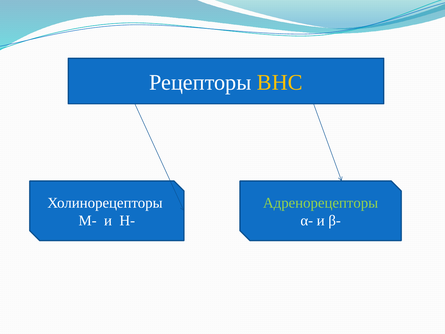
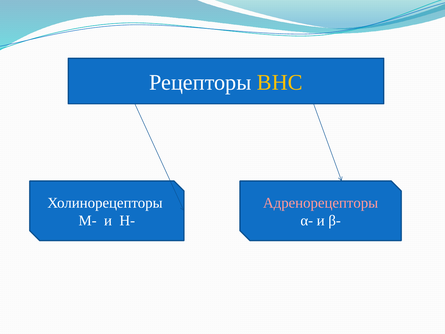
Адренорецепторы colour: light green -> pink (321, 203)
